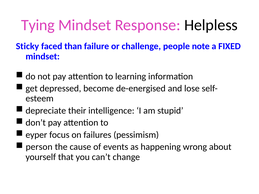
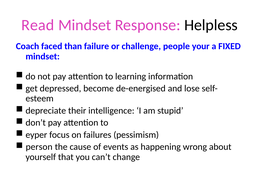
Tying: Tying -> Read (38, 25)
Sticky: Sticky -> Coach (27, 46)
note: note -> your (201, 46)
